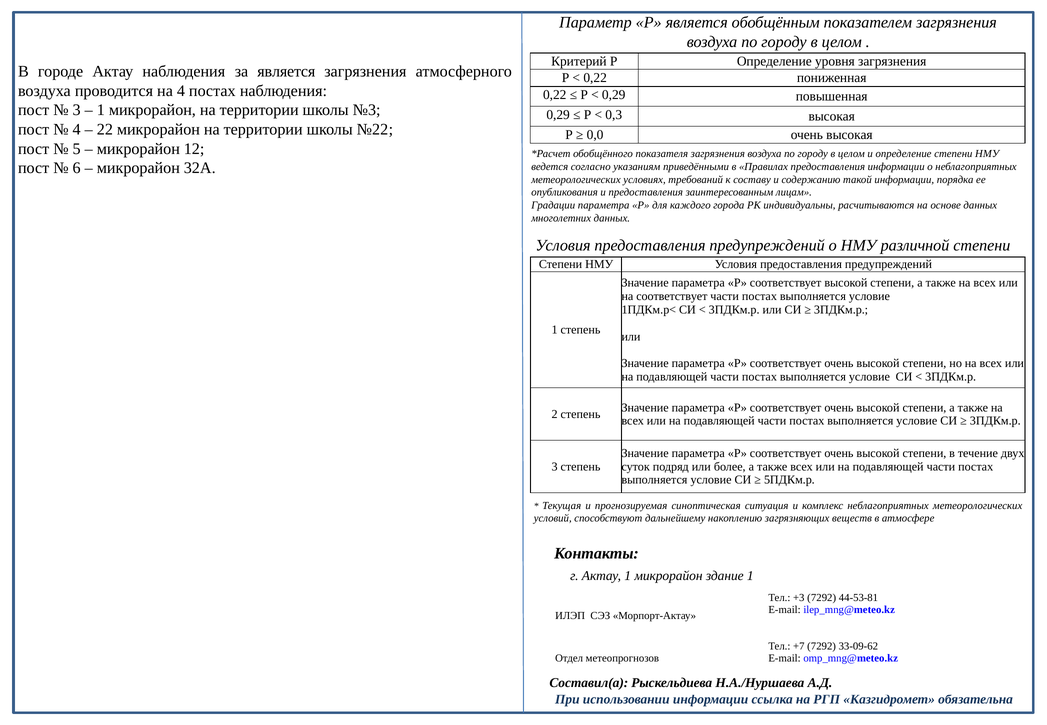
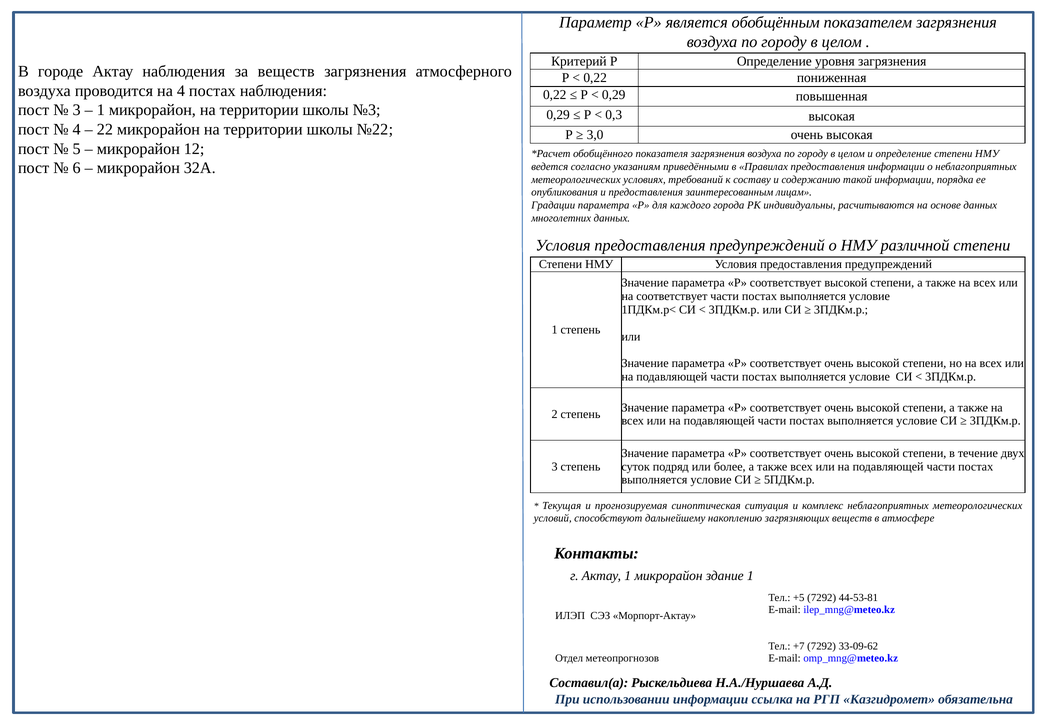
за является: является -> веществ (286, 71)
0,0: 0,0 -> 3,0 (595, 135)
+3: +3 -> +5 (799, 598)
